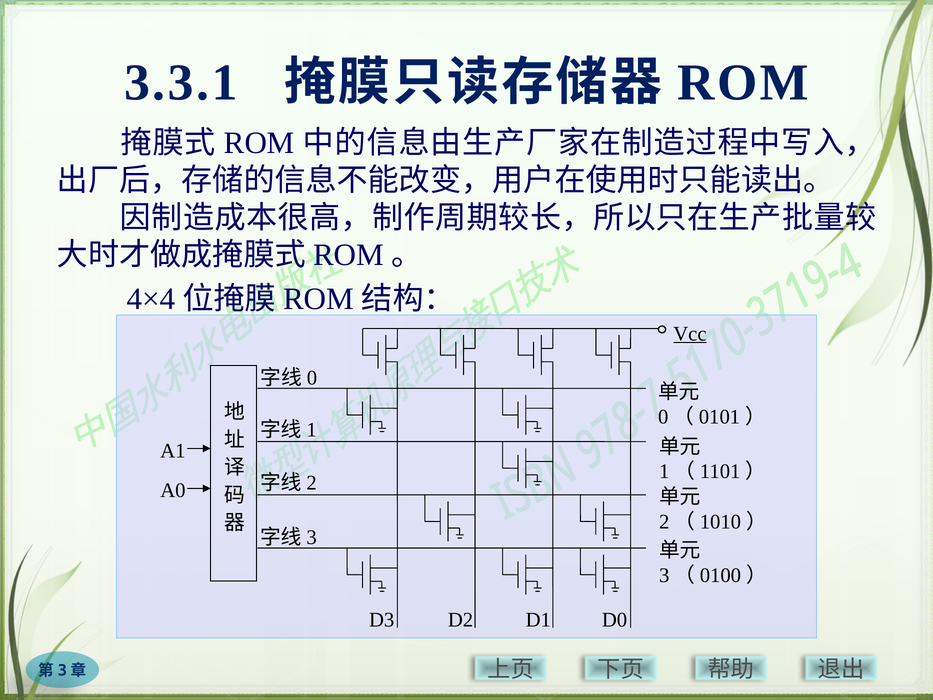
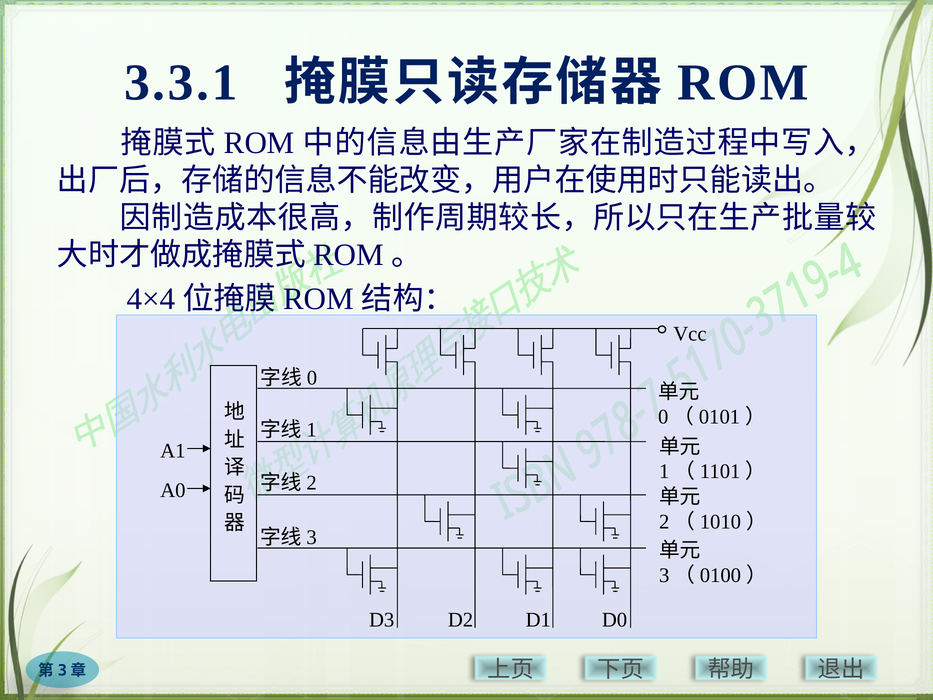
Vcc underline: present -> none (690, 334)
